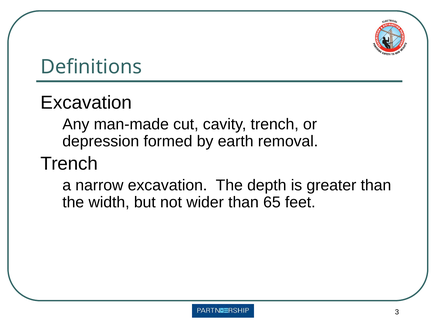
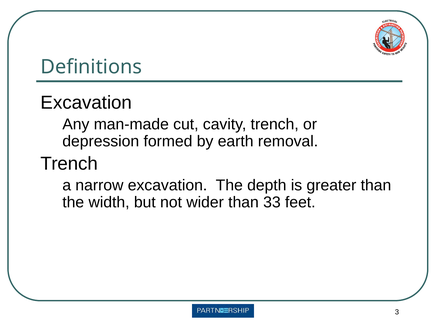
65: 65 -> 33 (272, 203)
